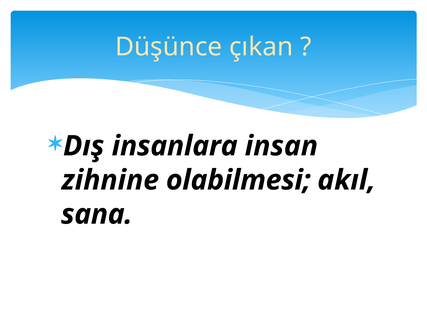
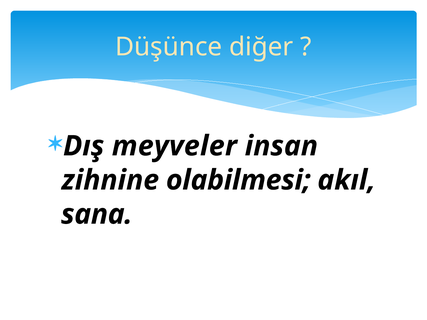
çıkan: çıkan -> diğer (261, 47)
insanlara: insanlara -> meyveler (174, 146)
